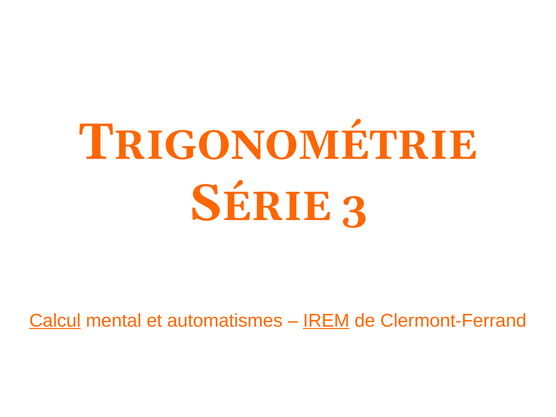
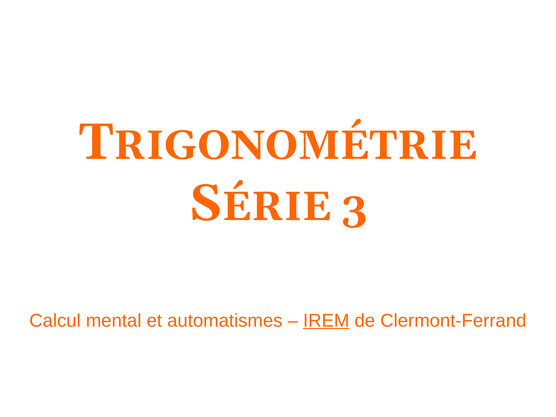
Calcul underline: present -> none (55, 321)
